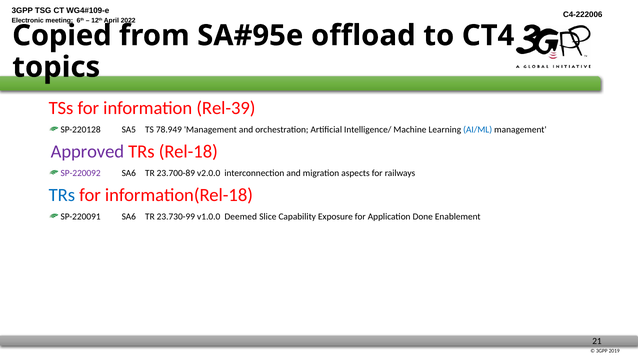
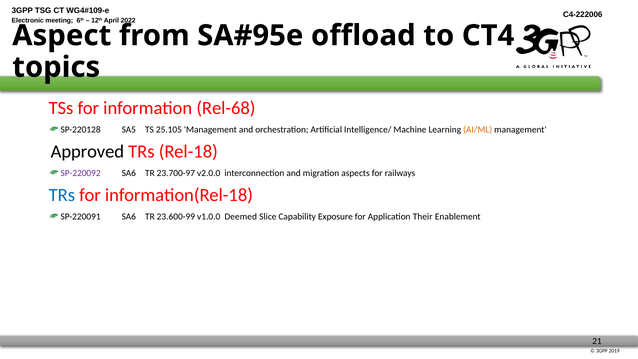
Copied: Copied -> Aspect (62, 36)
Rel-39: Rel-39 -> Rel-68 (226, 108)
78.949: 78.949 -> 25.105 (169, 130)
AI/ML colour: blue -> orange (478, 130)
Approved colour: purple -> black (87, 151)
23.700-89: 23.700-89 -> 23.700-97 (176, 173)
23.730-99: 23.730-99 -> 23.600-99 (176, 217)
Done: Done -> Their (423, 217)
